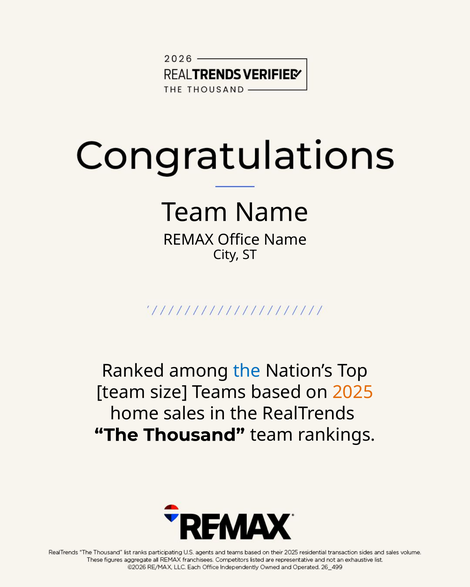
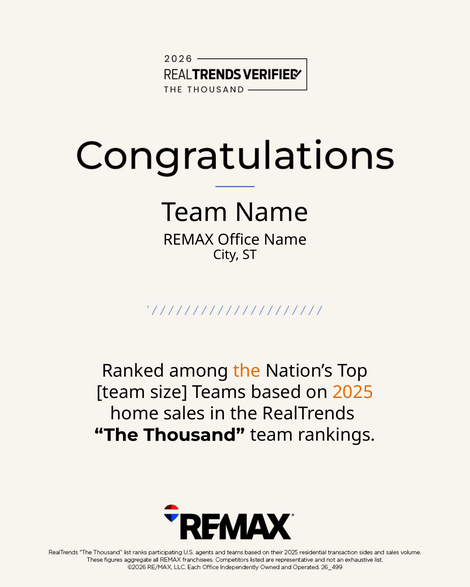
the colour: blue -> orange (247, 371)
